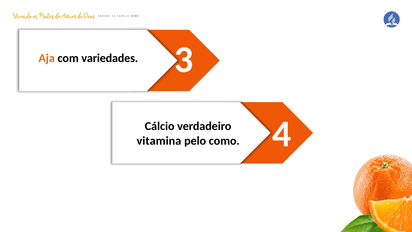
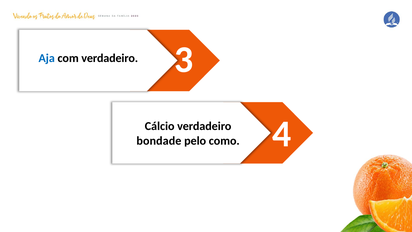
Aja colour: orange -> blue (47, 58)
com variedades: variedades -> verdadeiro (110, 58)
vitamina: vitamina -> bondade (159, 141)
